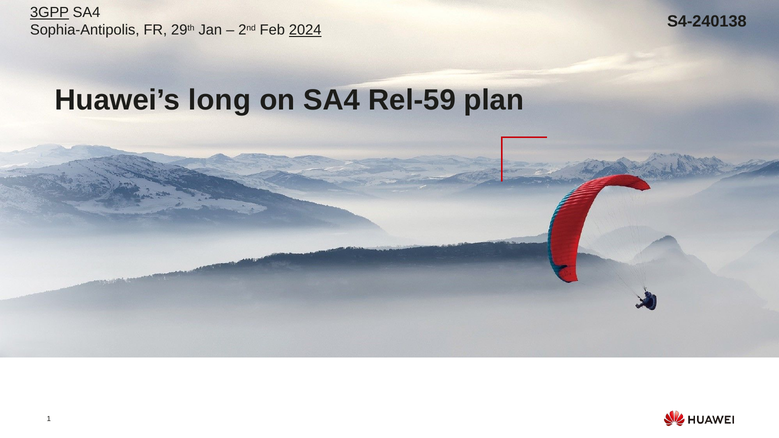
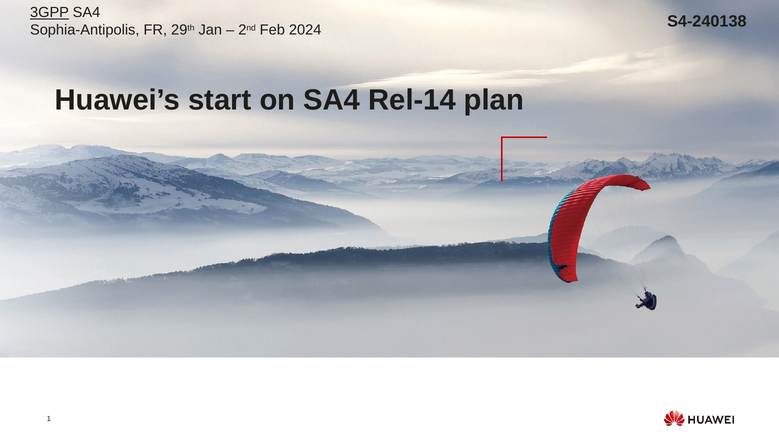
2024 underline: present -> none (305, 30)
long: long -> start (220, 100)
Rel-59: Rel-59 -> Rel-14 (412, 100)
